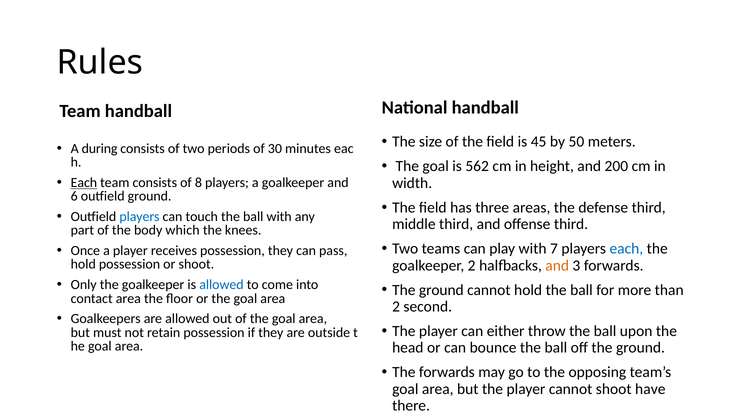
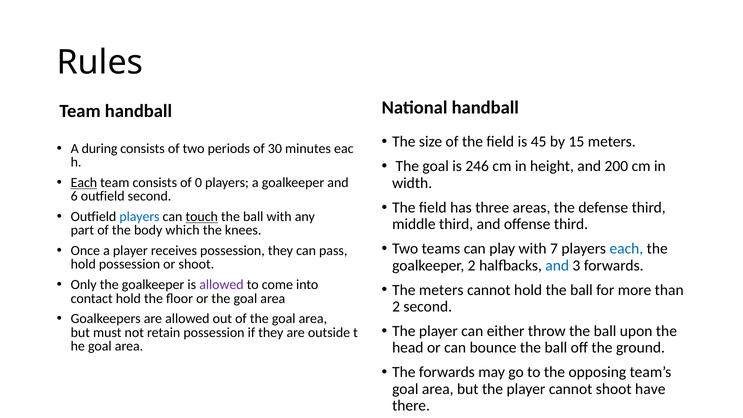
50: 50 -> 15 (576, 142)
562: 562 -> 246 (477, 166)
8: 8 -> 0 (198, 183)
outfield ground: ground -> second (150, 196)
touch underline: none -> present (202, 217)
and colour: orange -> blue (557, 265)
allowed colour: blue -> purple (221, 285)
ground: ground -> meters (441, 290)
contact area: area -> hold (128, 298)
